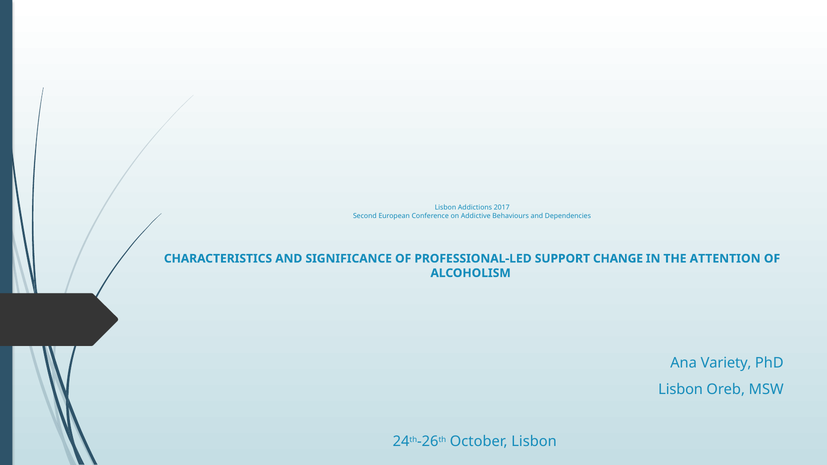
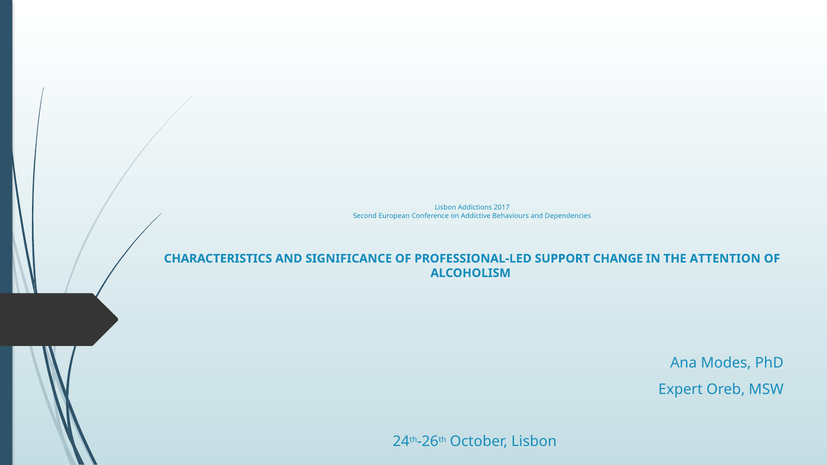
Variety: Variety -> Modes (726, 363)
Lisbon: Lisbon -> Expert (681, 389)
